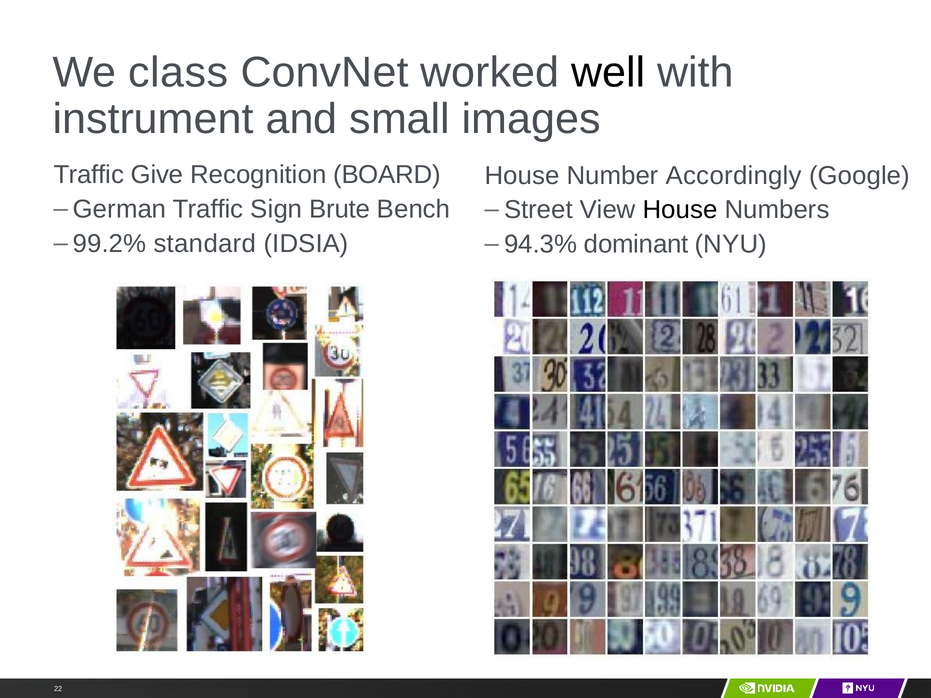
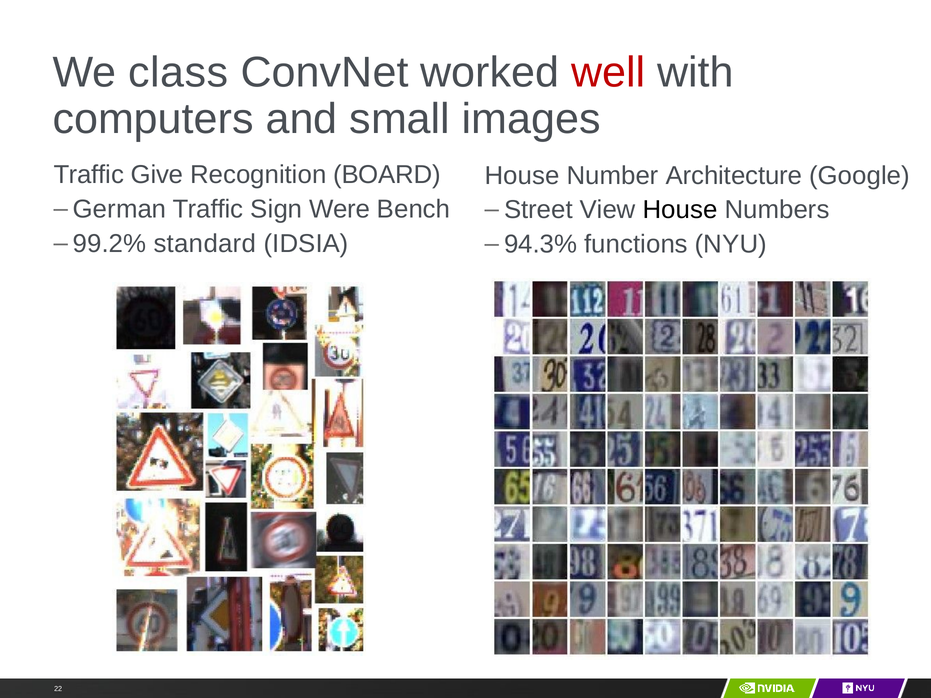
well colour: black -> red (608, 73)
instrument: instrument -> computers (153, 119)
Accordingly: Accordingly -> Architecture (734, 176)
Brute: Brute -> Were (340, 209)
dominant: dominant -> functions (636, 244)
